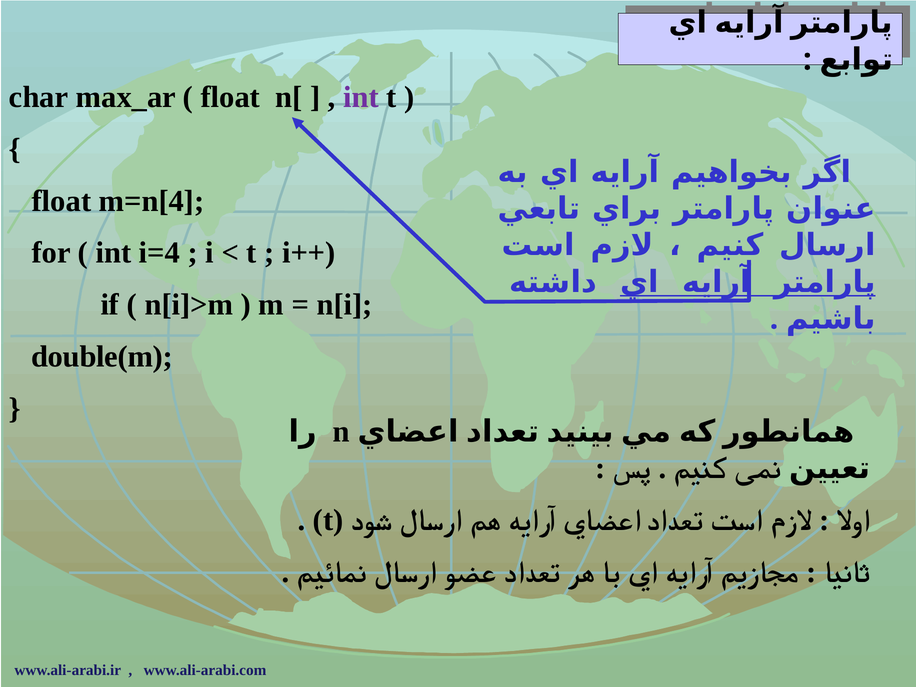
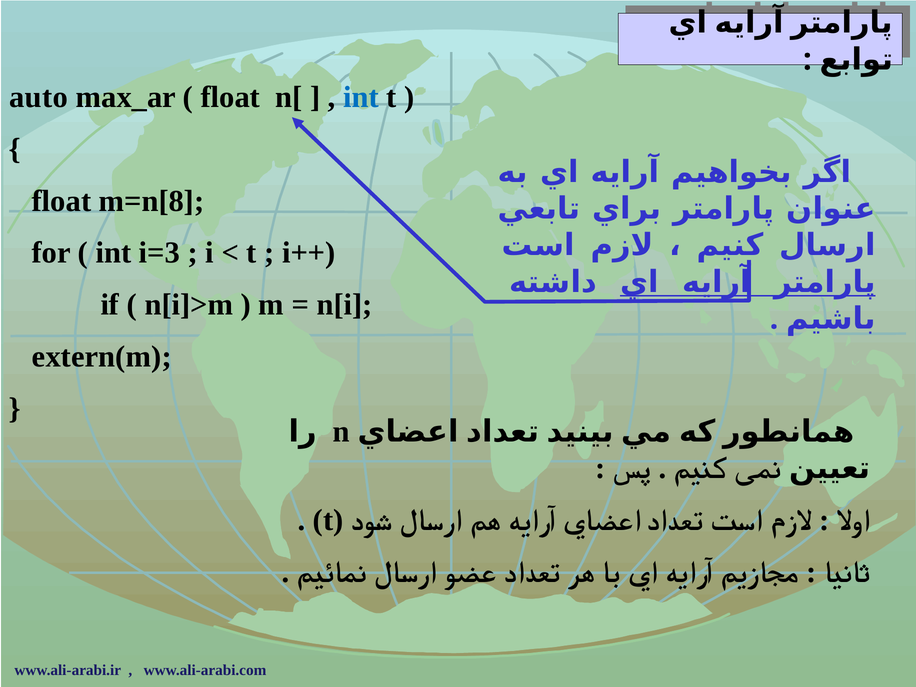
char: char -> auto (38, 97)
int colour: purple -> blue (361, 97)
m=n[4: m=n[4 -> m=n[8 (151, 201)
i=4: i=4 -> i=3 (159, 253)
double(m: double(m -> extern(m (102, 357)
